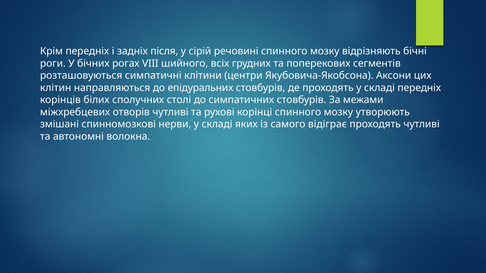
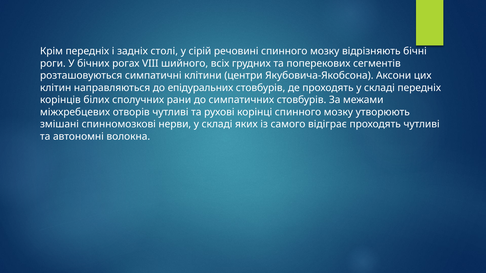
після: після -> столі (164, 51)
столі: столі -> рани (179, 100)
